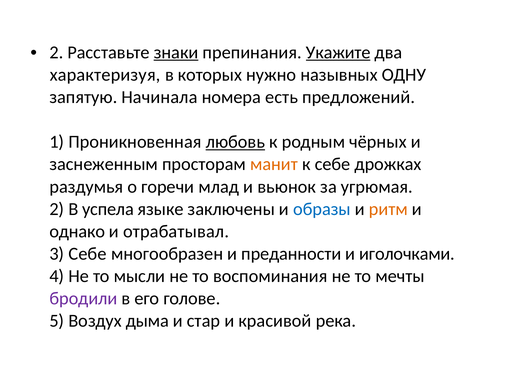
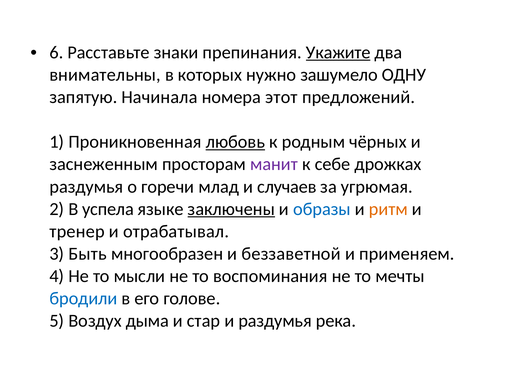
2: 2 -> 6 (56, 52)
знаки underline: present -> none (176, 52)
характеризуя: характеризуя -> внимательны (105, 75)
назывных: назывных -> зашумело (339, 75)
есть: есть -> этот (282, 97)
манит colour: orange -> purple (274, 164)
вьюнок: вьюнок -> случаев (287, 187)
заключены underline: none -> present (231, 209)
однако: однако -> тренер (77, 232)
3 Себе: Себе -> Быть (88, 254)
преданности: преданности -> беззаветной (291, 254)
иголочками: иголочками -> применяем (407, 254)
бродили colour: purple -> blue (83, 299)
и красивой: красивой -> раздумья (275, 321)
